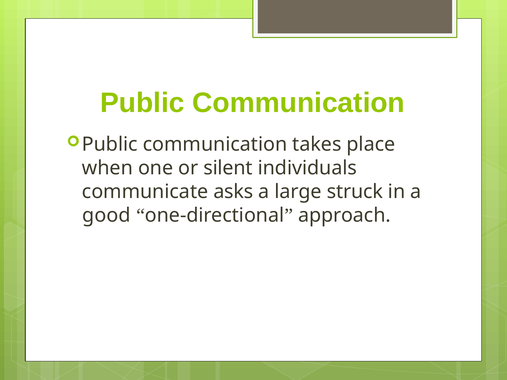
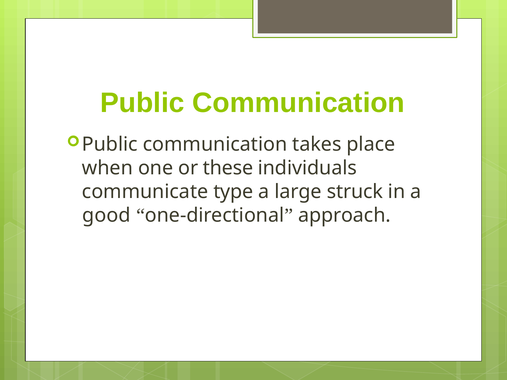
silent: silent -> these (228, 168)
asks: asks -> type (233, 192)
